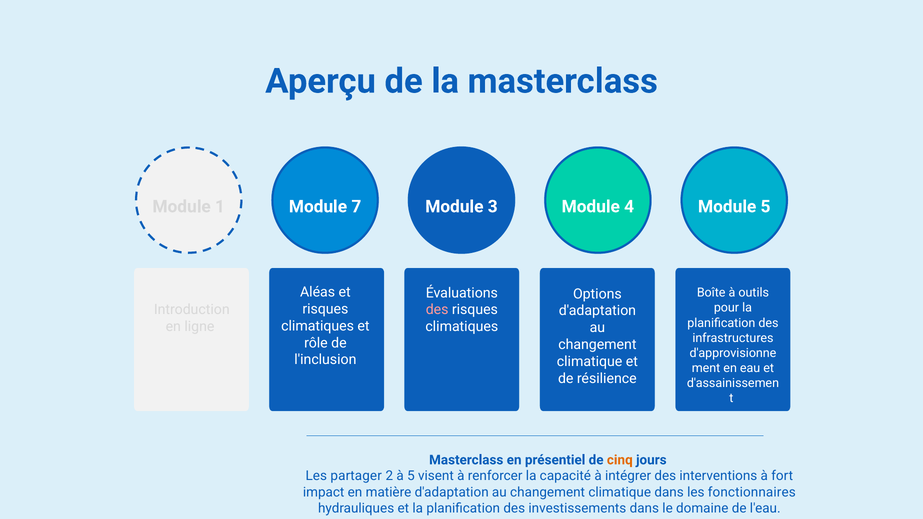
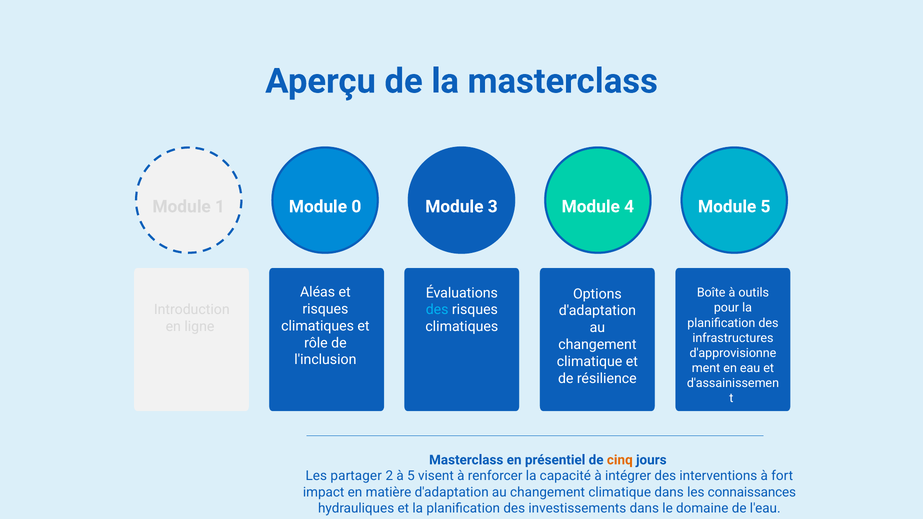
7: 7 -> 0 (356, 207)
des colour: pink -> light blue (437, 310)
fonctionnaires: fonctionnaires -> connaissances (752, 492)
